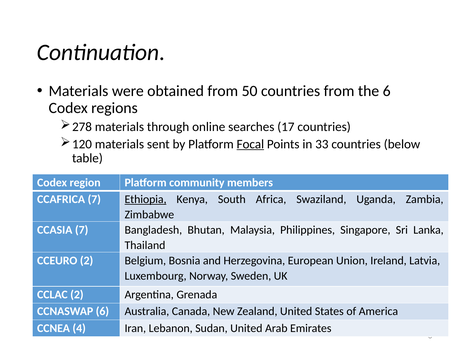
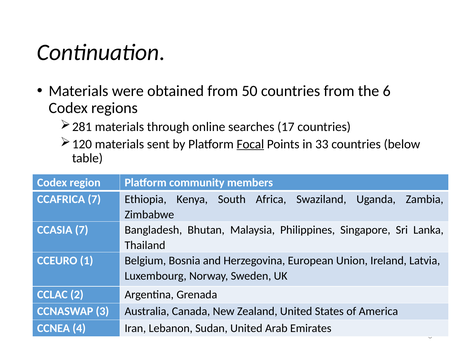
278: 278 -> 281 (82, 127)
Ethiopia underline: present -> none (146, 199)
CCEURO 2: 2 -> 1 (87, 260)
CCNASWAP 6: 6 -> 3 (102, 311)
